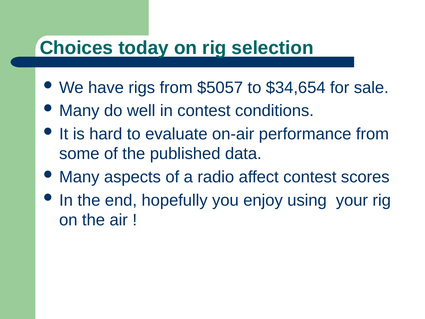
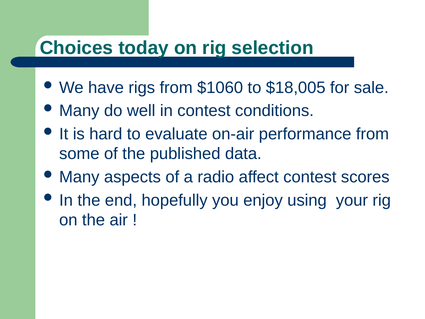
$5057: $5057 -> $1060 (220, 88)
$34,654: $34,654 -> $18,005 (296, 88)
